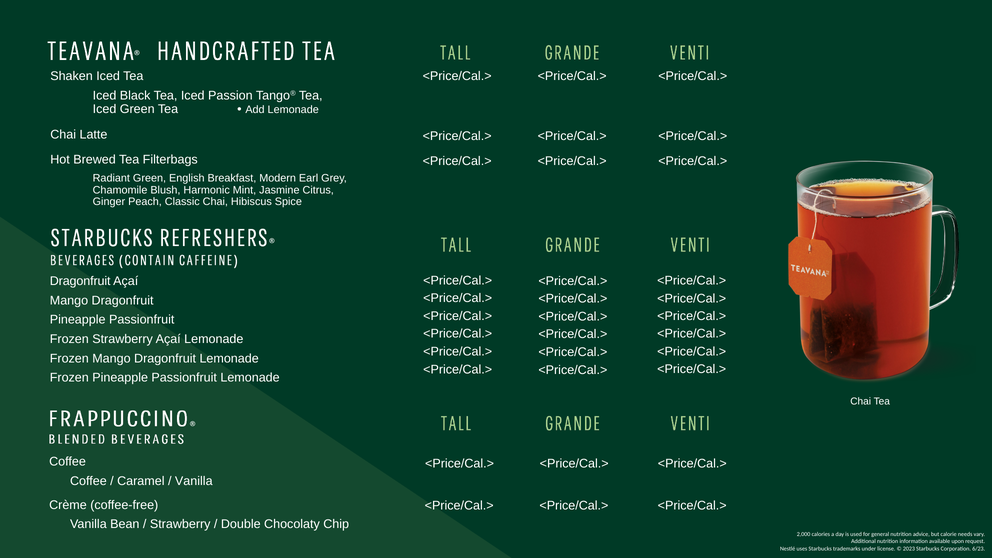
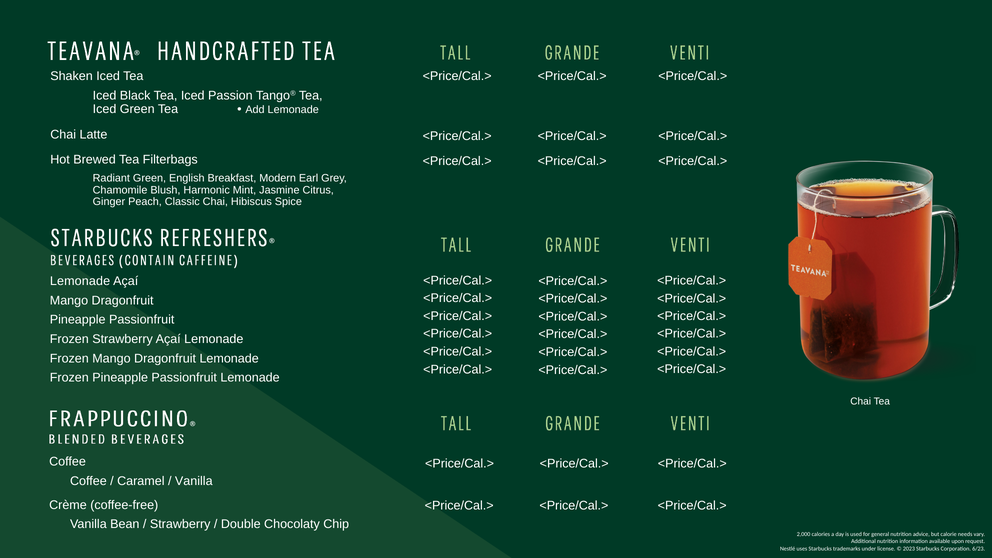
Dragonfruit: Dragonfruit -> Lemonade (80, 281)
